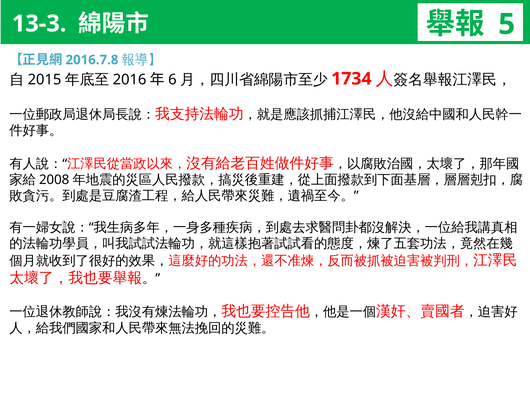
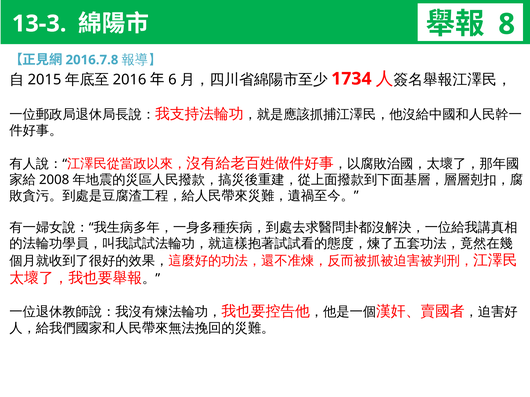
5: 5 -> 8 (507, 24)
